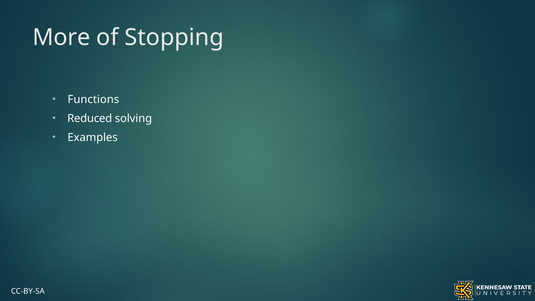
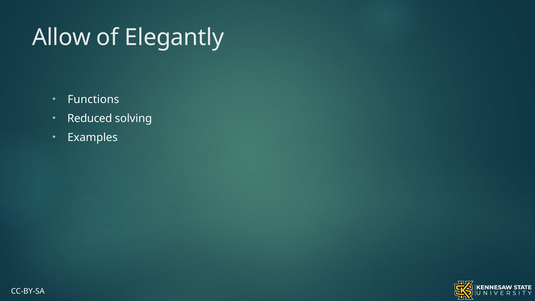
More: More -> Allow (61, 38)
Stopping: Stopping -> Elegantly (174, 38)
